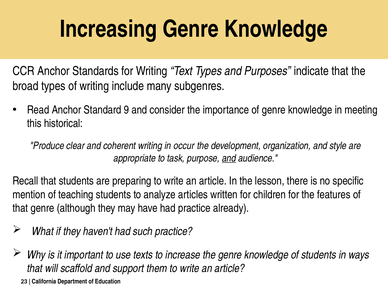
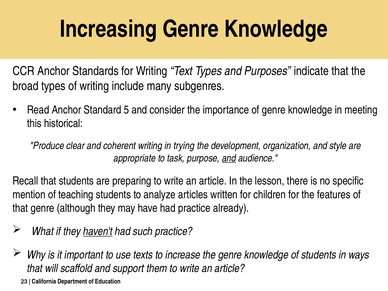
9: 9 -> 5 (126, 110)
occur: occur -> trying (184, 146)
haven't underline: none -> present (98, 231)
